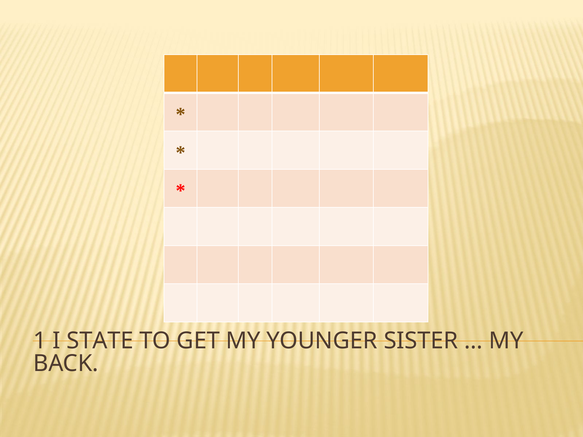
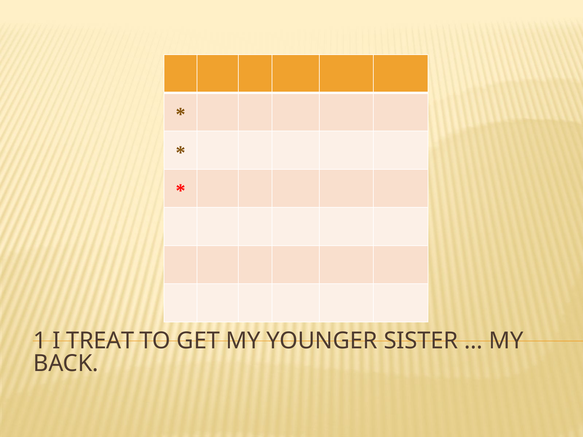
STATE: STATE -> TREAT (100, 341)
